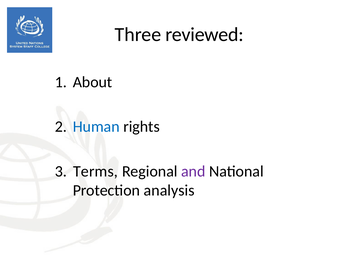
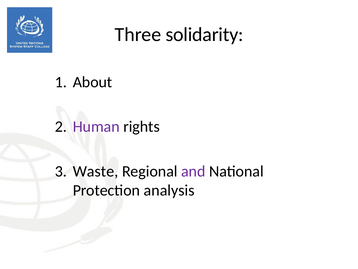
reviewed: reviewed -> solidarity (205, 35)
Human colour: blue -> purple (96, 126)
Terms: Terms -> Waste (96, 171)
